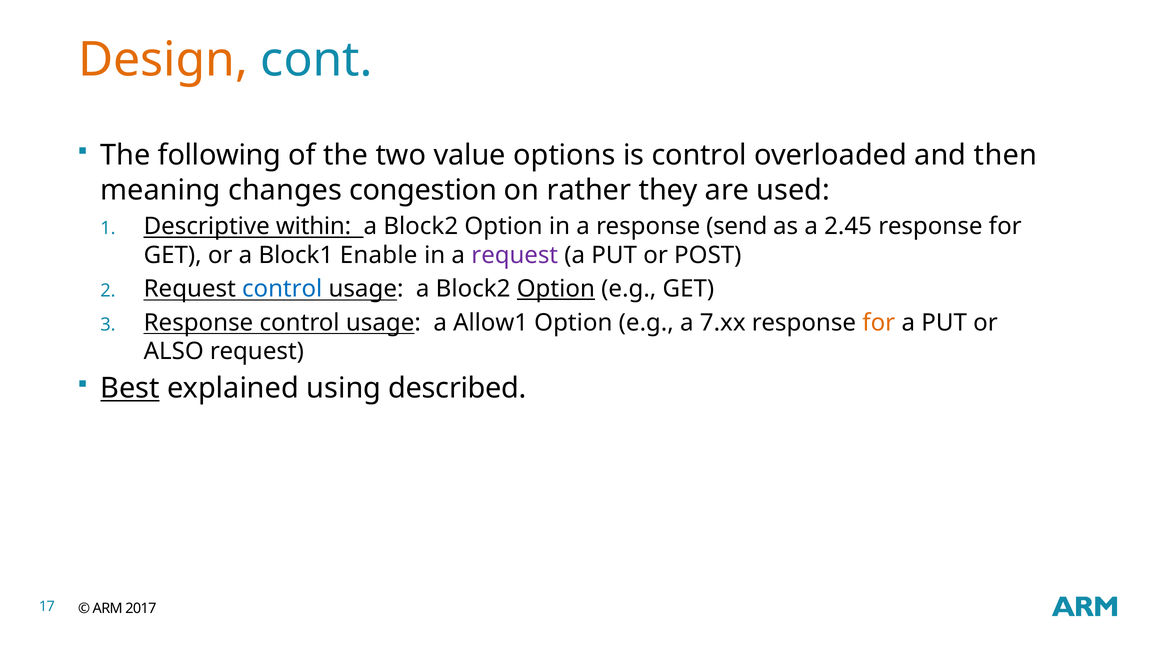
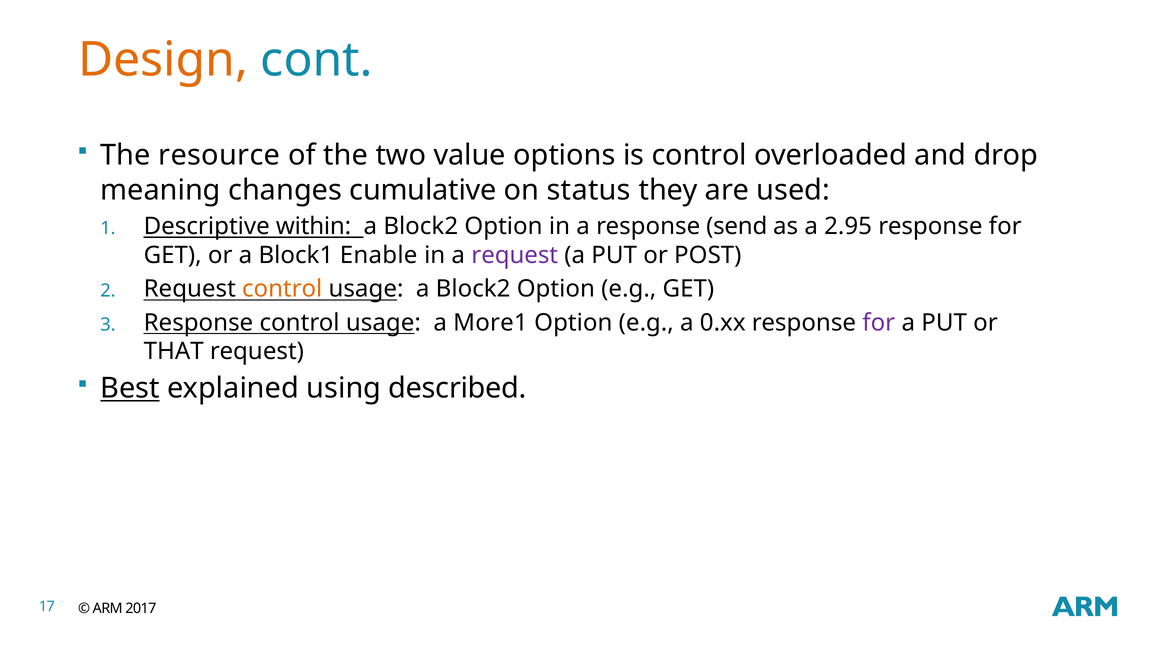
following: following -> resource (219, 155)
then: then -> drop (1006, 155)
congestion: congestion -> cumulative (423, 190)
rather: rather -> status (589, 190)
2.45: 2.45 -> 2.95 (848, 226)
control colour: blue -> orange (282, 289)
Option underline: present -> none (556, 289)
Allow1: Allow1 -> More1 (491, 323)
7.xx: 7.xx -> 0.xx (723, 323)
for colour: orange -> purple (879, 323)
ALSO: ALSO -> THAT (174, 352)
